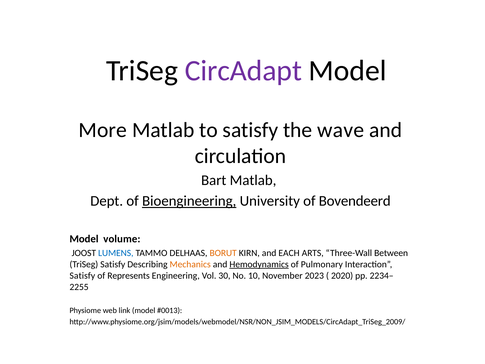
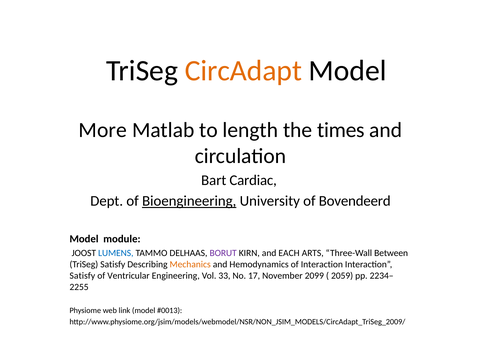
CircAdapt colour: purple -> orange (243, 71)
to satisfy: satisfy -> length (250, 130)
wave: wave -> times (341, 130)
Bart Matlab: Matlab -> Cardiac (253, 180)
volume: volume -> module (122, 239)
BORUT colour: orange -> purple (223, 253)
Hemodynamics underline: present -> none (259, 264)
of Pulmonary: Pulmonary -> Interaction (322, 264)
Represents: Represents -> Ventricular (129, 276)
30: 30 -> 33 (224, 276)
10: 10 -> 17 (254, 276)
2023: 2023 -> 2099 (314, 276)
2020: 2020 -> 2059 (342, 276)
